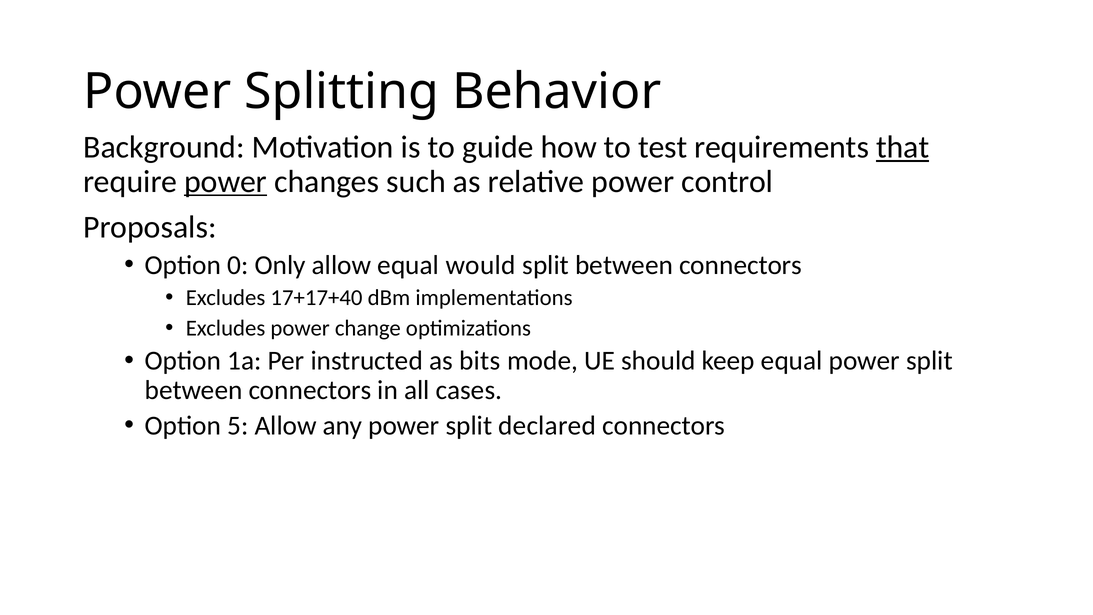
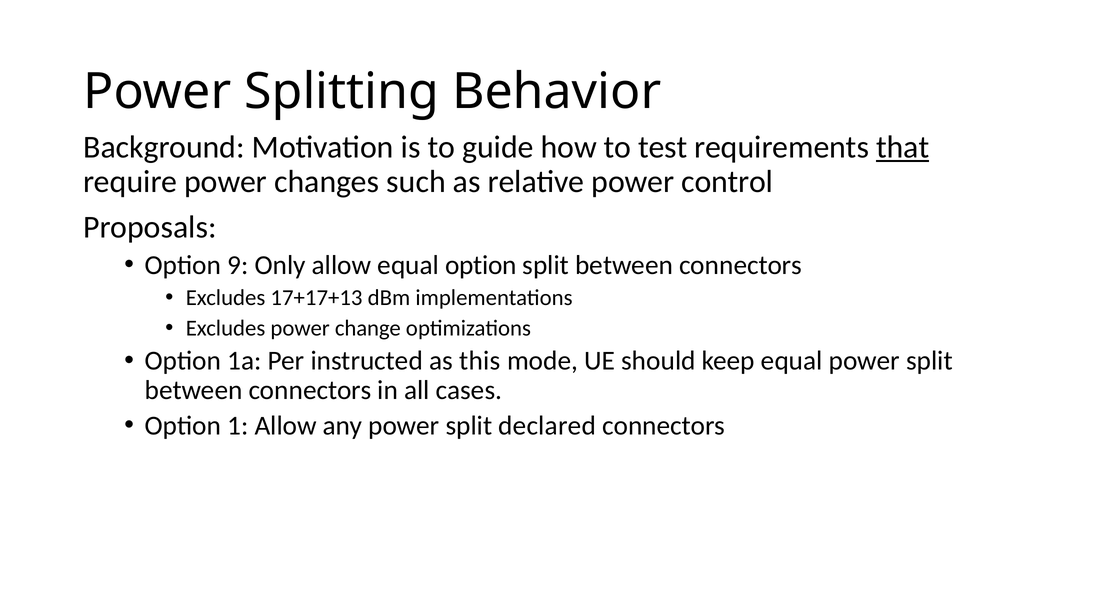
power underline: present -> none (226, 181)
0: 0 -> 9 (238, 265)
equal would: would -> option (481, 265)
17+17+40: 17+17+40 -> 17+17+13 (317, 298)
bits: bits -> this (480, 361)
5: 5 -> 1 (238, 425)
